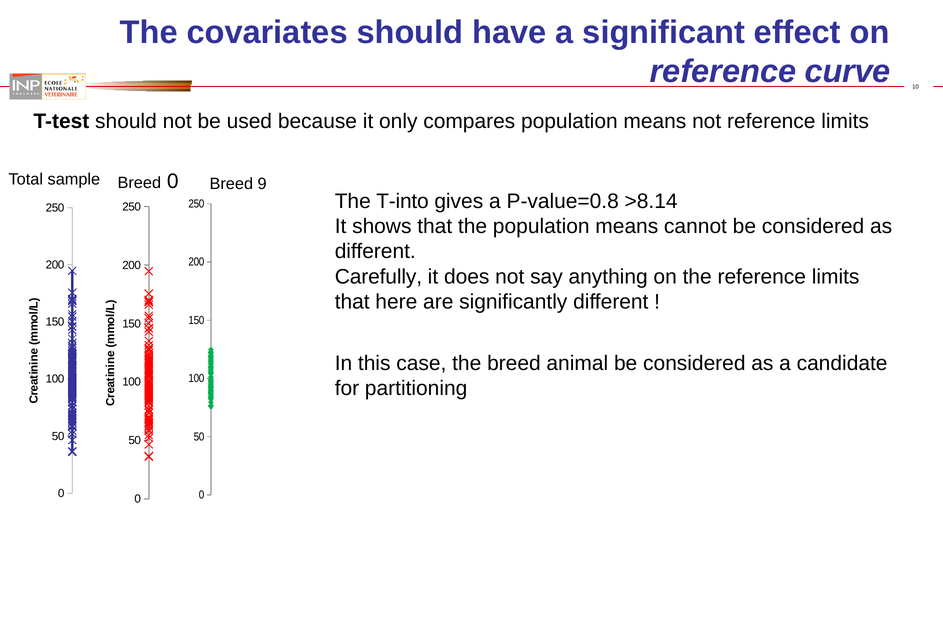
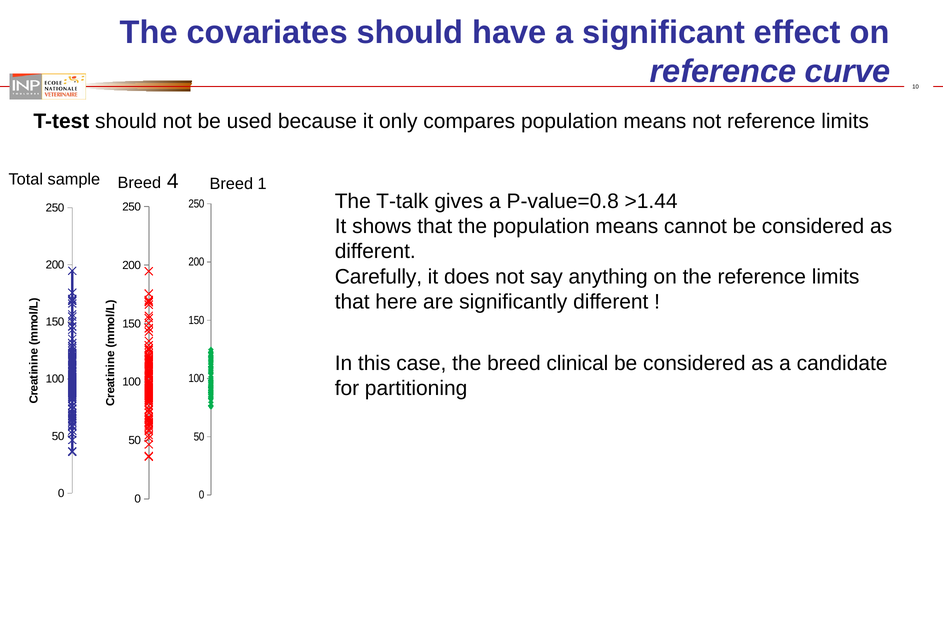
Breed 0: 0 -> 4 (173, 181)
9: 9 -> 1 (262, 184)
T-into: T-into -> T-talk (402, 201)
>8.14: >8.14 -> >1.44 (651, 201)
animal: animal -> clinical (577, 363)
